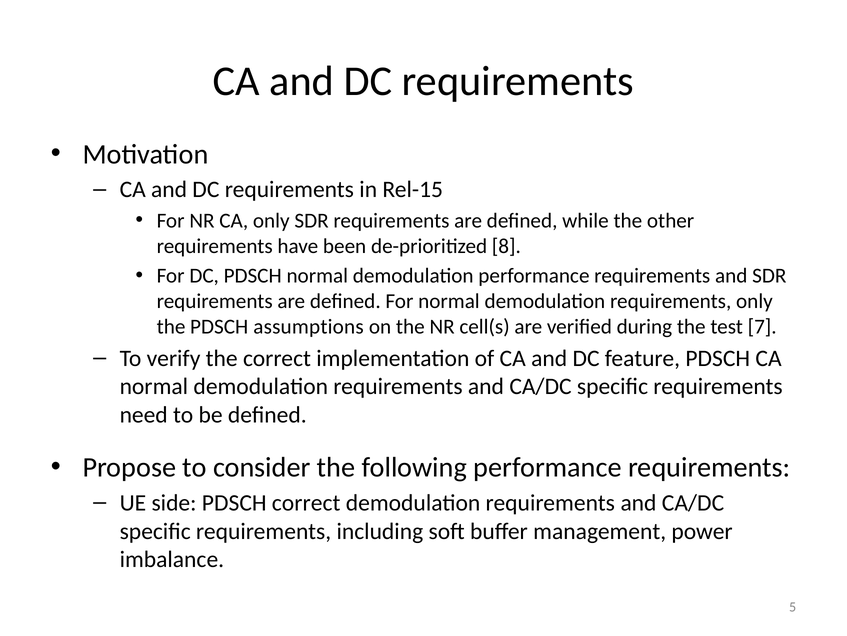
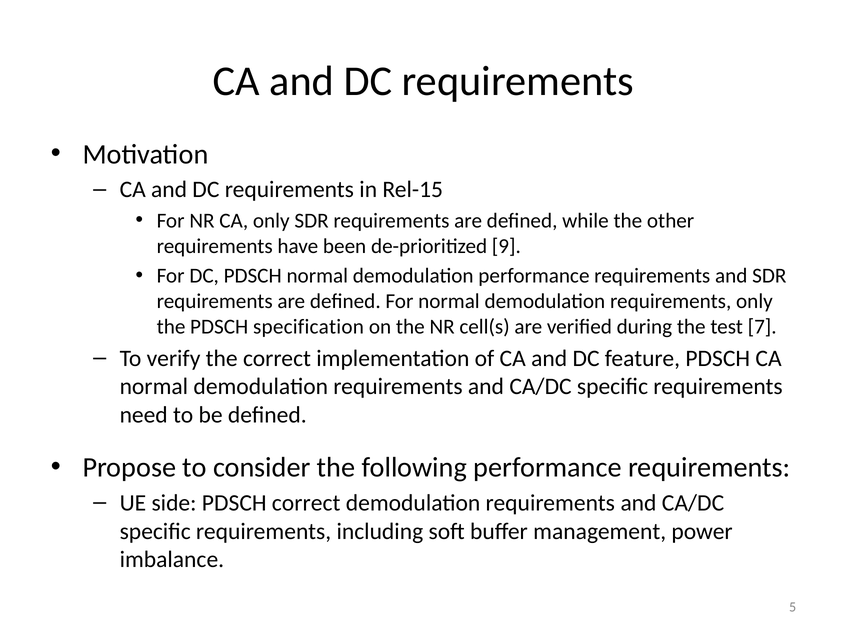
8: 8 -> 9 (506, 246)
assumptions: assumptions -> specification (308, 326)
